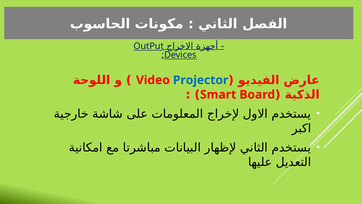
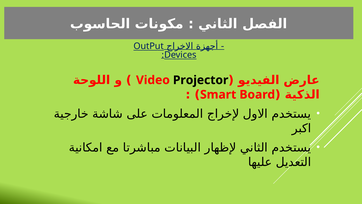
Projector colour: blue -> black (201, 80)
